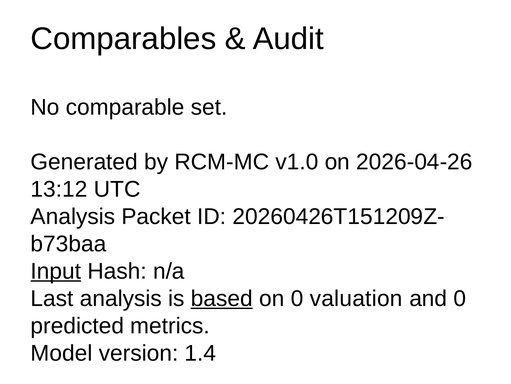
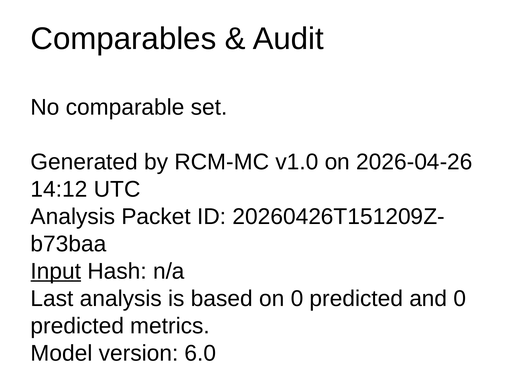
13:12: 13:12 -> 14:12 (59, 189)
based underline: present -> none (222, 298)
on 0 valuation: valuation -> predicted (356, 298)
1.4: 1.4 -> 6.0 (200, 352)
